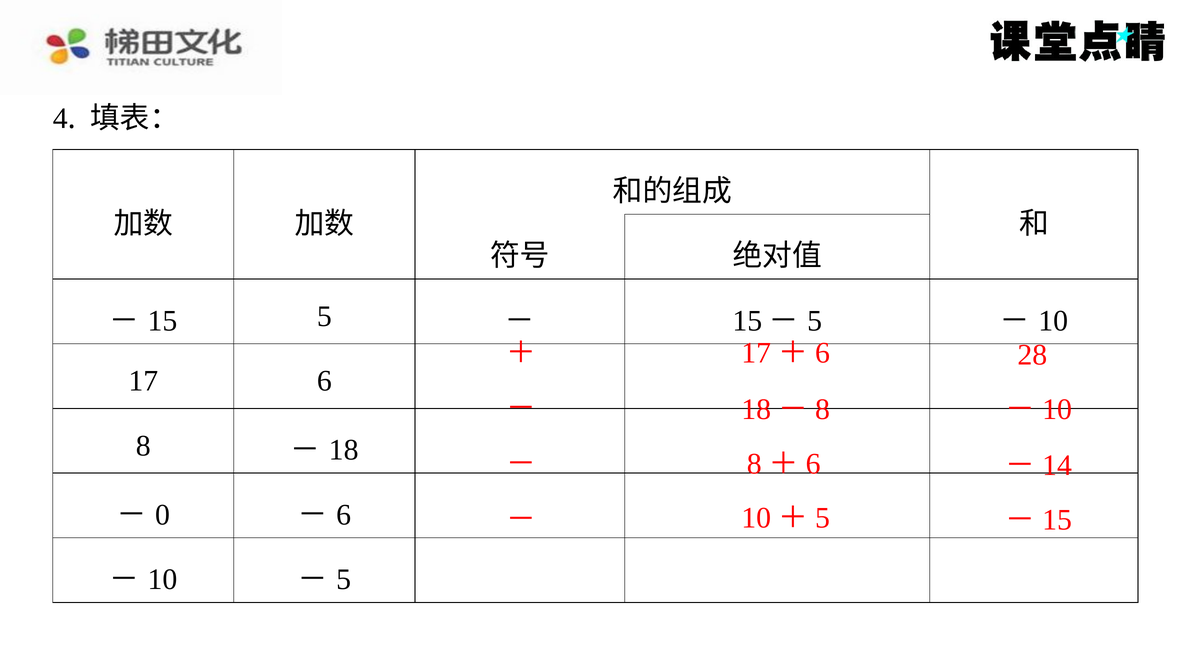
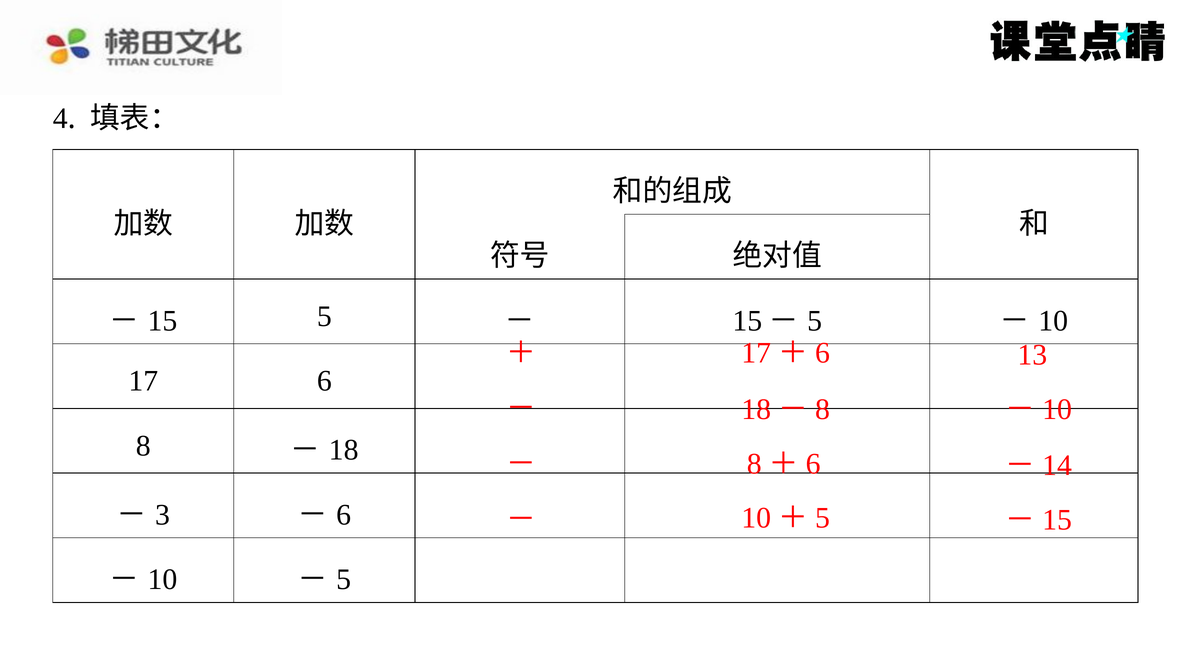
28: 28 -> 13 (1032, 355)
0: 0 -> 3 (162, 515)
